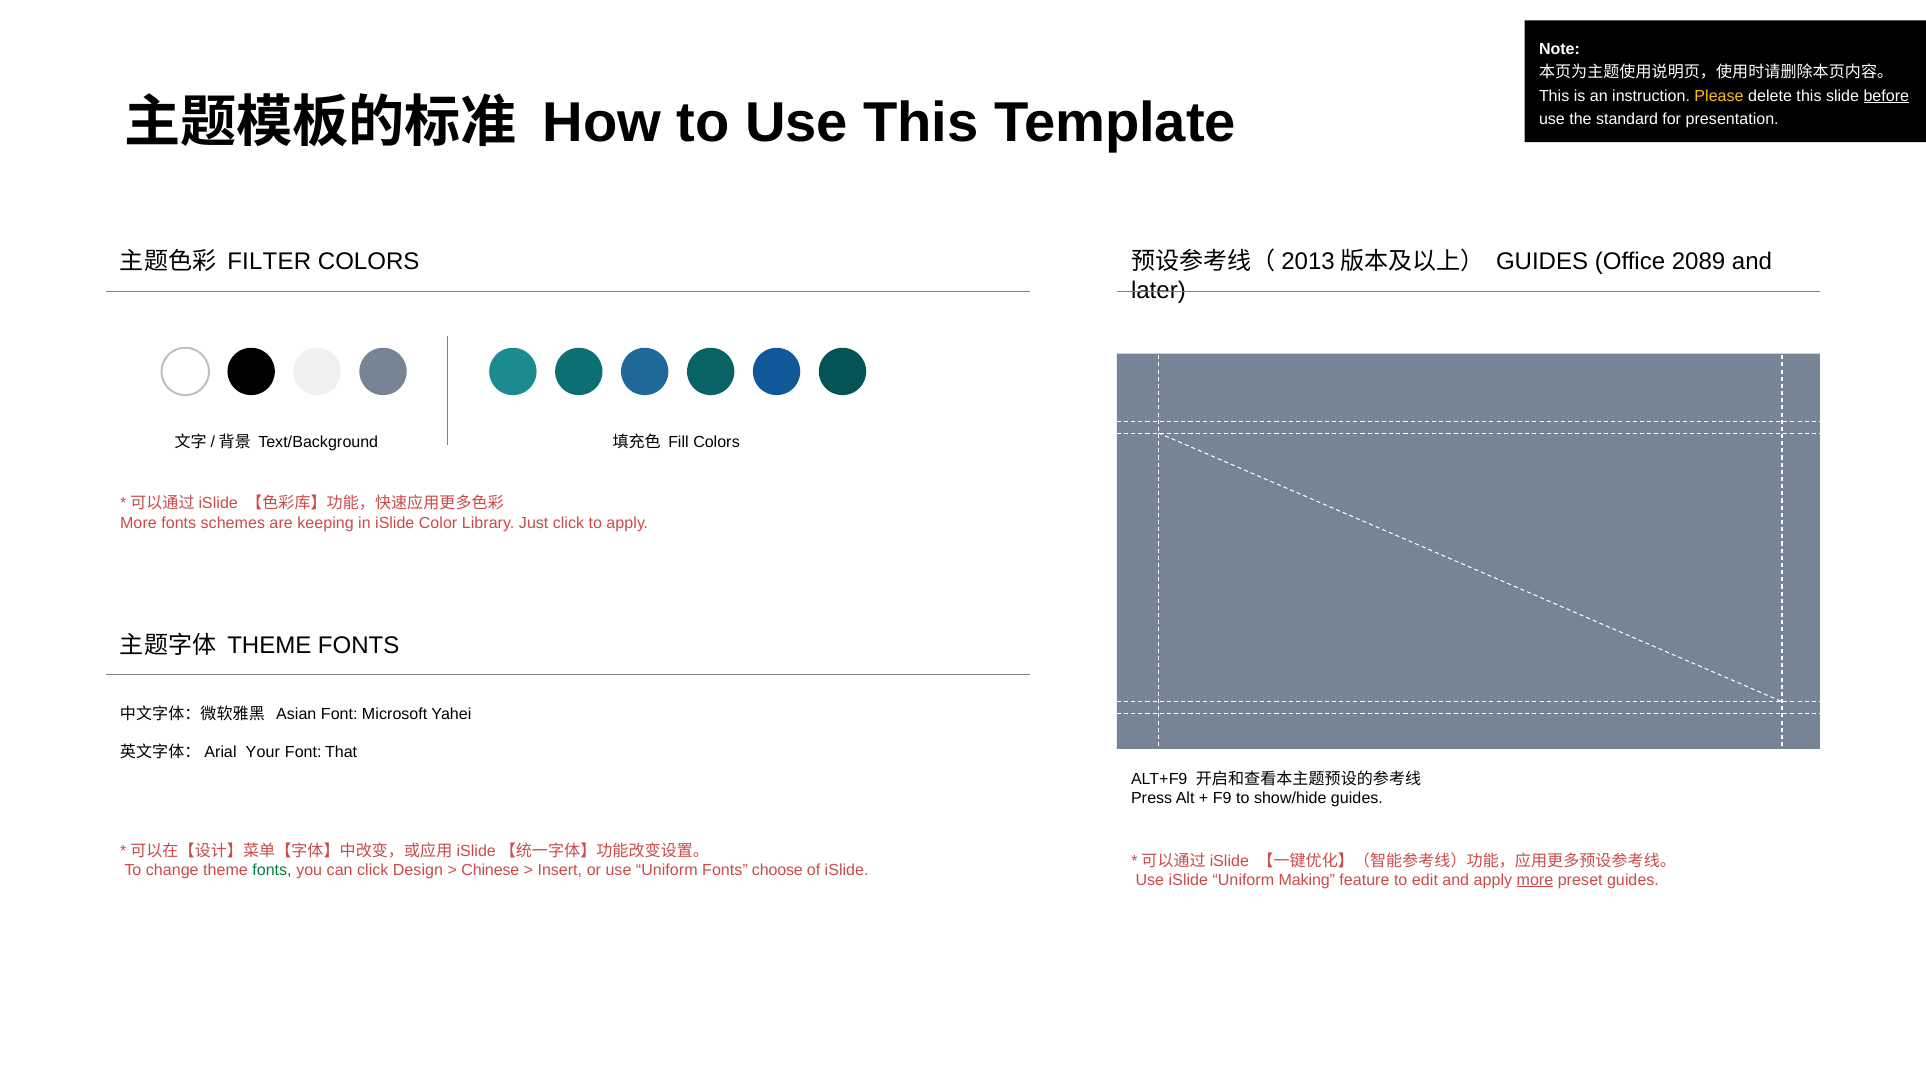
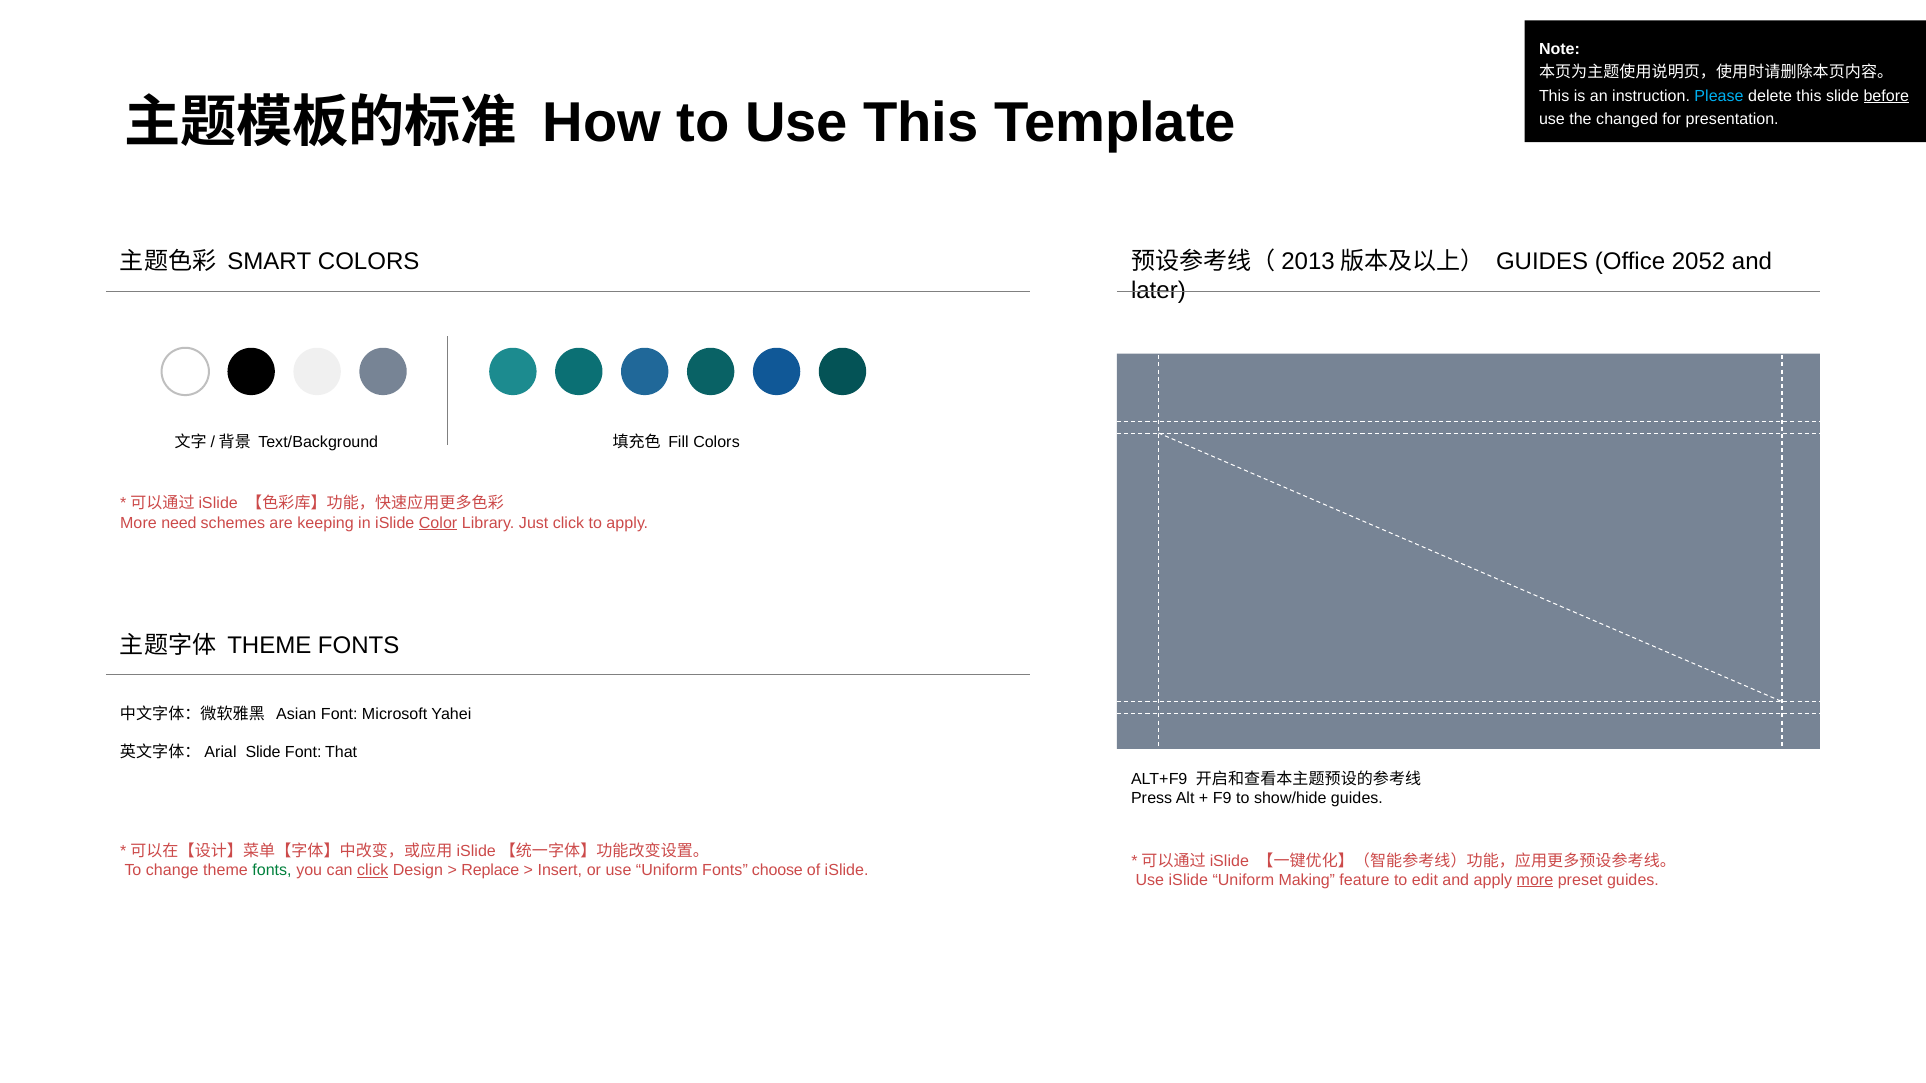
Please colour: yellow -> light blue (1719, 96)
standard: standard -> changed (1627, 119)
2089: 2089 -> 2052 (1699, 262)
FILTER: FILTER -> SMART (269, 262)
More fonts: fonts -> need (179, 523)
Color underline: none -> present (438, 523)
Your: Your -> Slide (263, 752)
click underline: none -> present (373, 870)
Chinese: Chinese -> Replace (490, 870)
